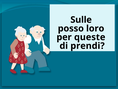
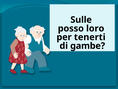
queste: queste -> tenerti (90, 37)
prendi: prendi -> gambe (88, 46)
